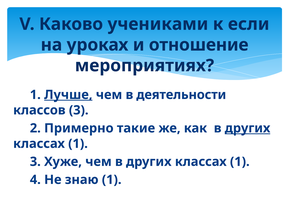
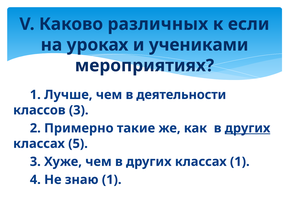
учениками: учениками -> различных (158, 24)
отношение: отношение -> учениками (199, 45)
Лучше underline: present -> none (68, 95)
1: 1 -> 5 (78, 143)
